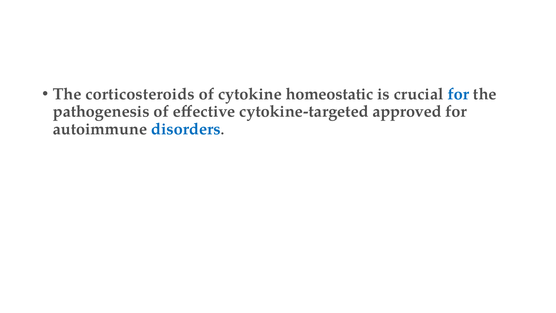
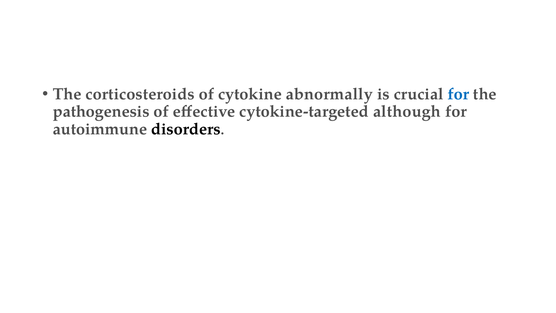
homeostatic: homeostatic -> abnormally (329, 94)
approved: approved -> although (407, 111)
disorders colour: blue -> black (186, 129)
